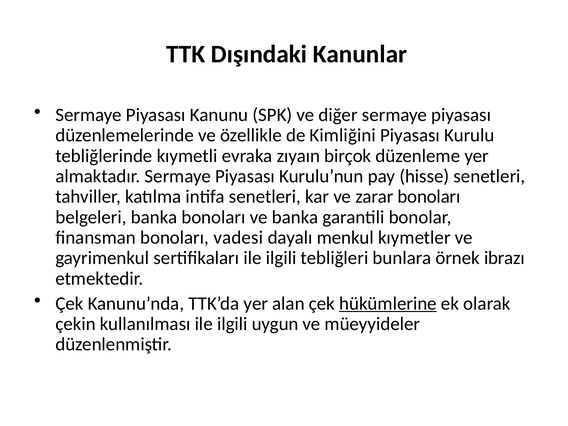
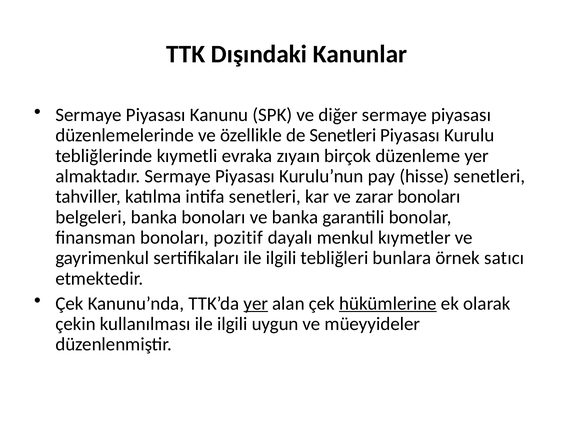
de Kimliğini: Kimliğini -> Senetleri (343, 135)
vadesi: vadesi -> pozitif (238, 238)
ibrazı: ibrazı -> satıcı (504, 258)
yer underline: none -> present (256, 303)
